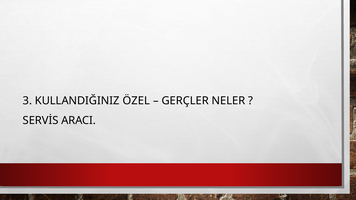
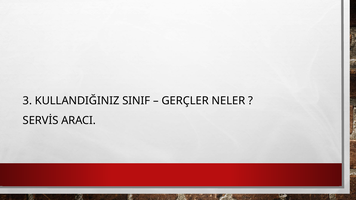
ÖZEL: ÖZEL -> SINIF (136, 101)
